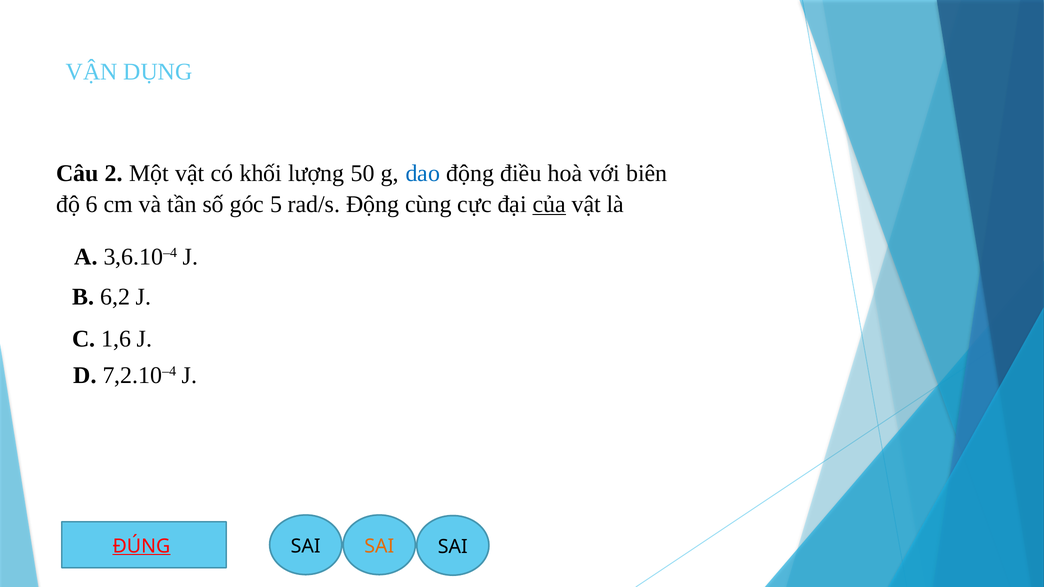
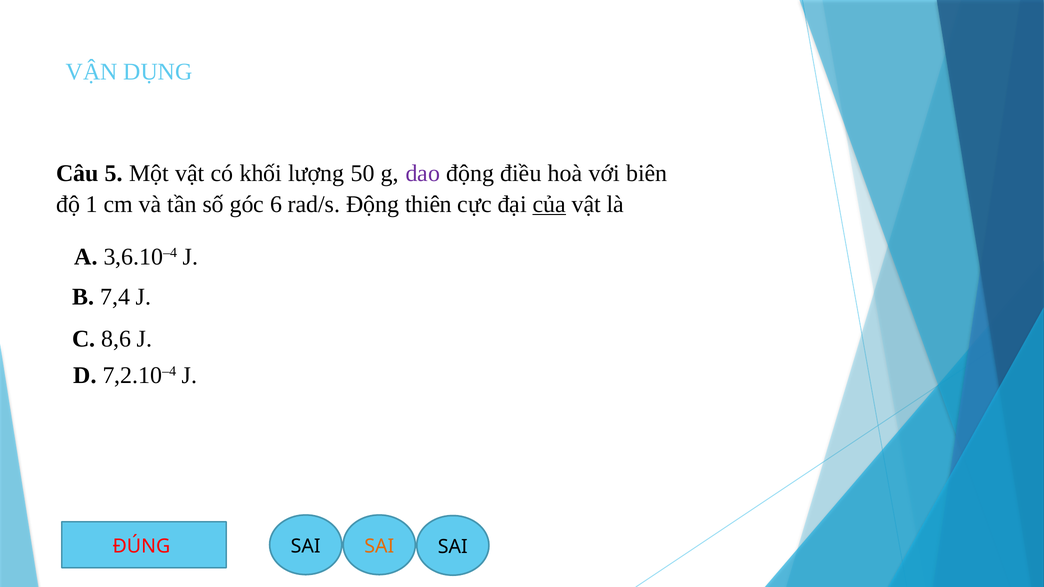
2: 2 -> 5 (114, 174)
dao colour: blue -> purple (423, 174)
6: 6 -> 1 (92, 204)
5: 5 -> 6 (276, 204)
cùng: cùng -> thiên (428, 204)
6,2: 6,2 -> 7,4 (115, 297)
1,6: 1,6 -> 8,6 (116, 339)
ĐÚNG underline: present -> none (141, 546)
